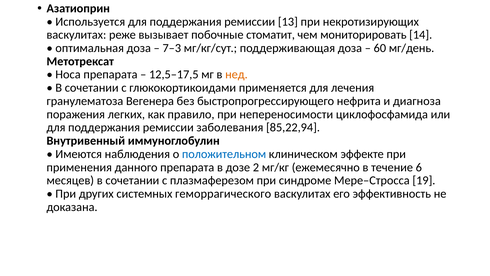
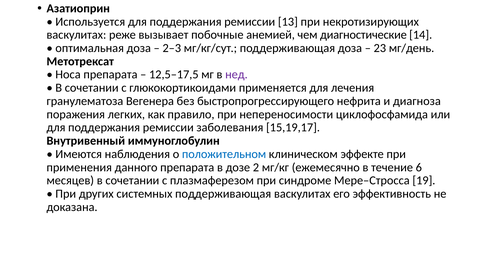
стоматит: стоматит -> анемией (271, 35)
мониторировать: мониторировать -> диагностические (363, 35)
7–3: 7–3 -> 2–3 (172, 48)
60: 60 -> 23 (380, 48)
нед colour: orange -> purple (236, 75)
85,22,94: 85,22,94 -> 15,19,17 (293, 127)
системных геморрагического: геморрагического -> поддерживающая (223, 194)
